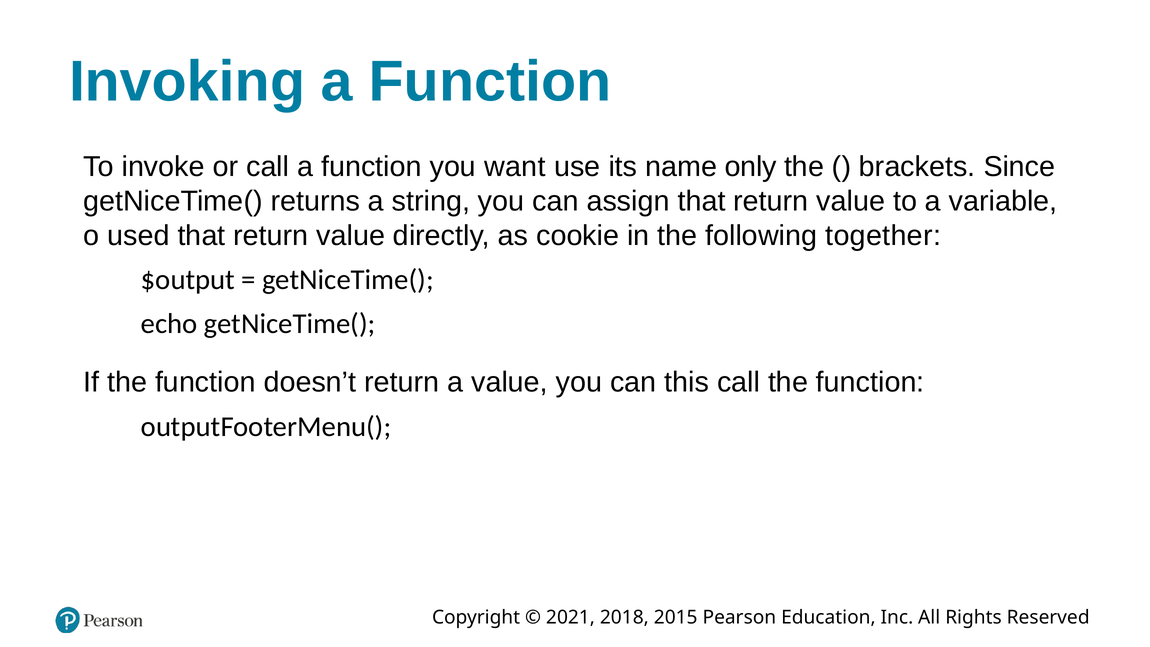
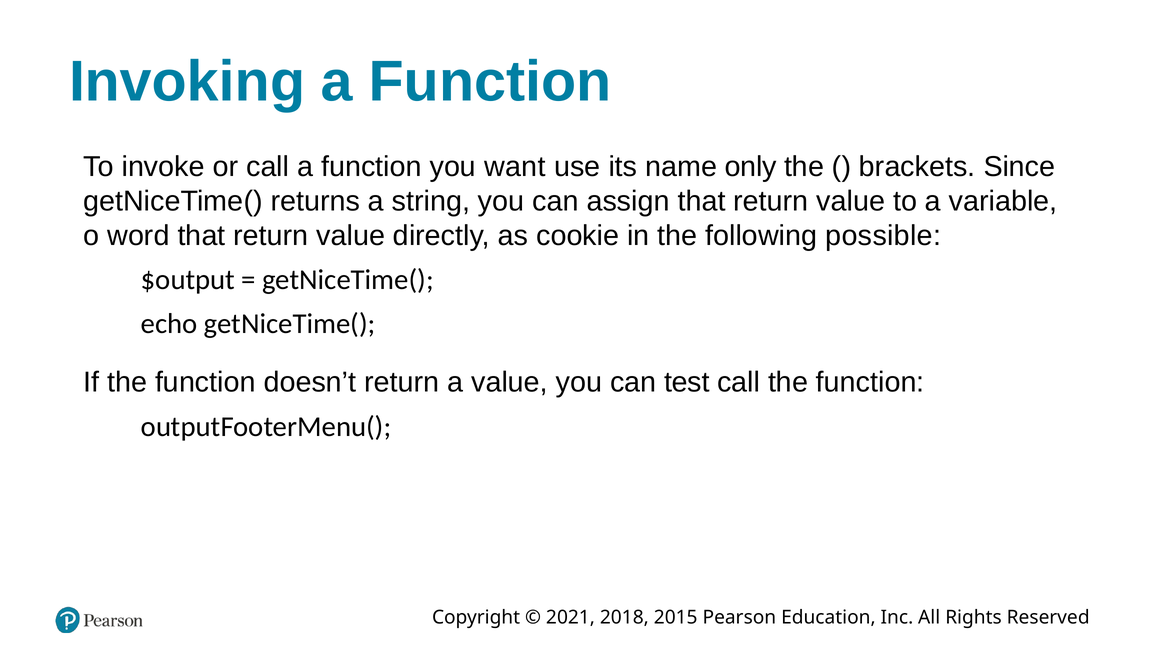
used: used -> word (138, 236)
together: together -> possible (883, 236)
this: this -> test (687, 382)
